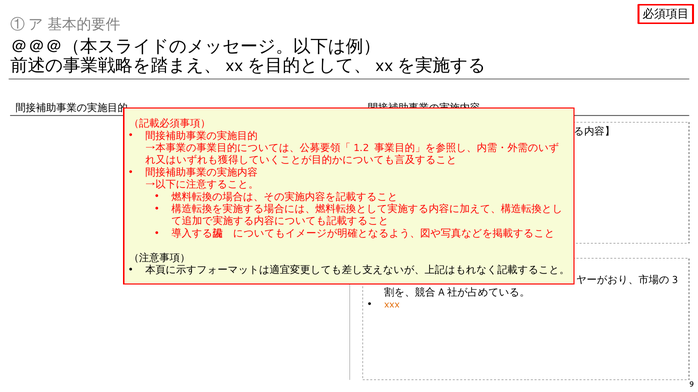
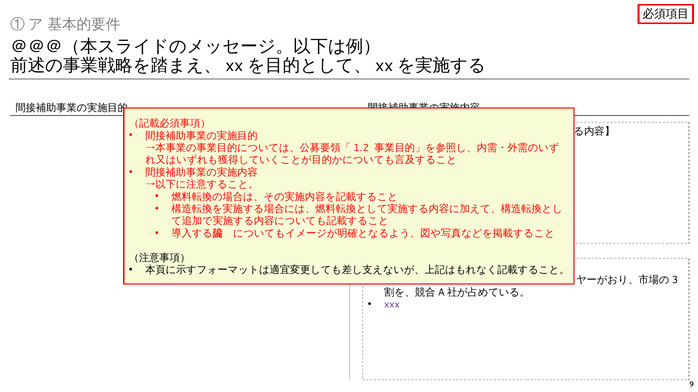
xxx colour: orange -> purple (392, 305)
